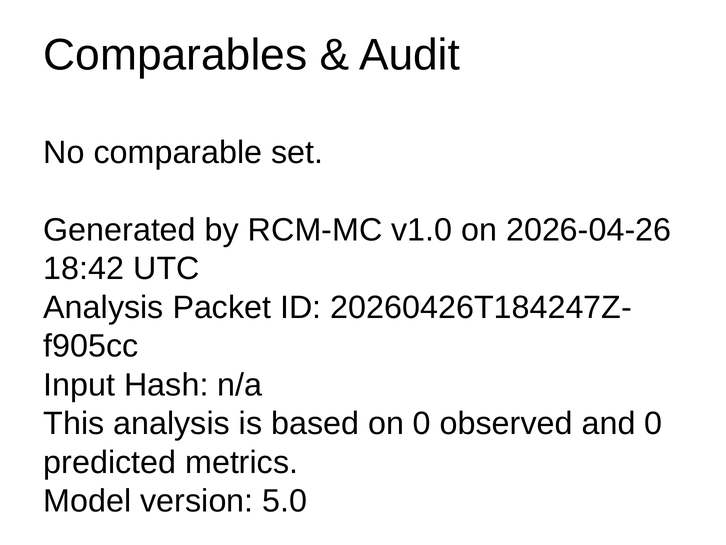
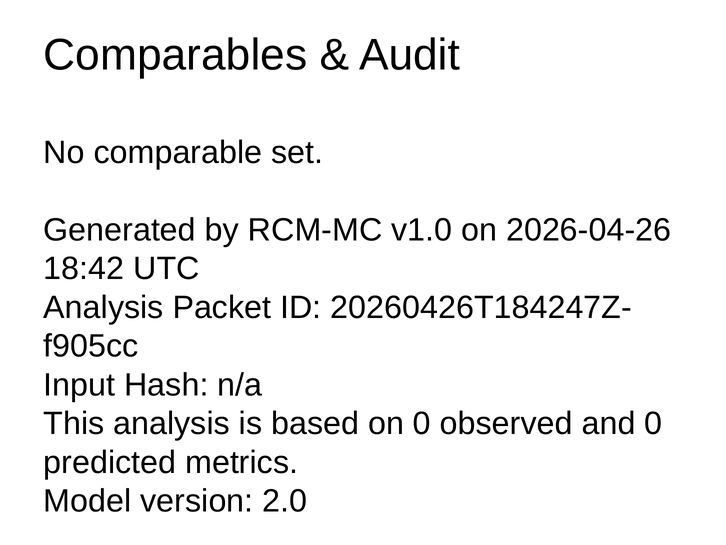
5.0: 5.0 -> 2.0 (285, 501)
